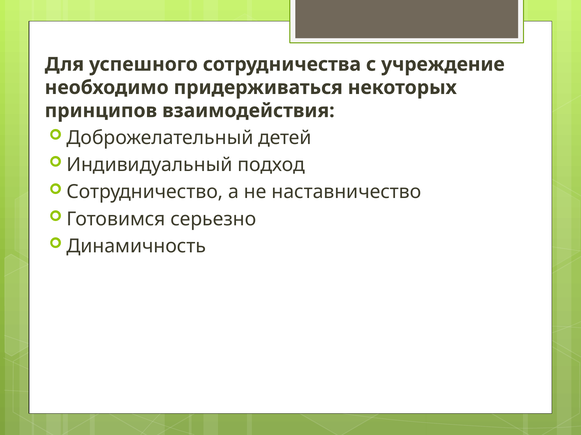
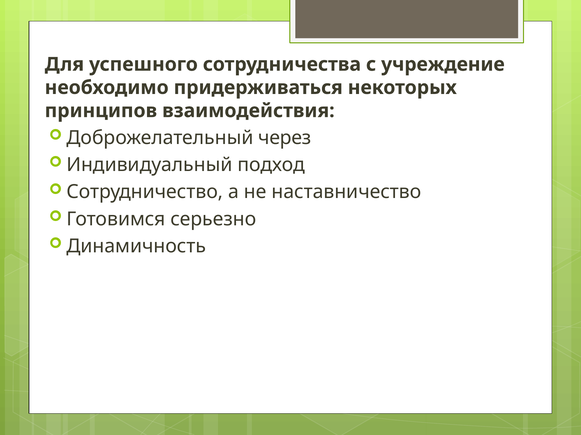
детей: детей -> через (285, 138)
